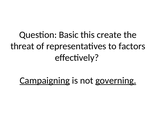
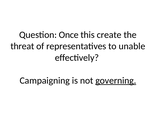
Basic: Basic -> Once (69, 35)
factors: factors -> unable (132, 46)
Campaigning underline: present -> none (45, 80)
